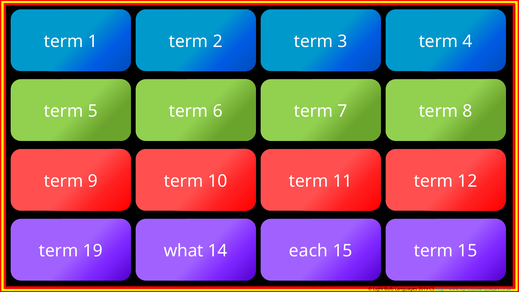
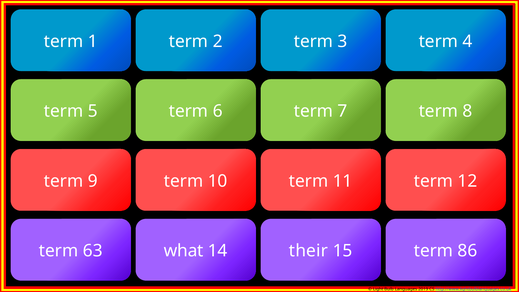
19: 19 -> 63 (93, 251)
each: each -> their (308, 251)
term 15: 15 -> 86 (468, 251)
